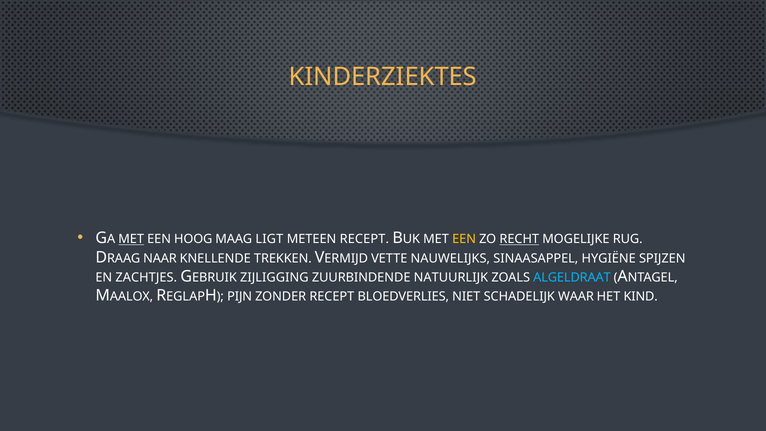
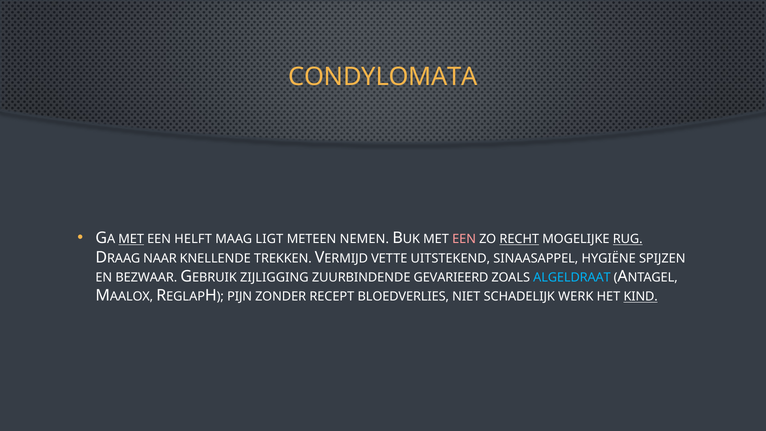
KINDERZIEKTES: KINDERZIEKTES -> CONDYLOMATA (383, 77)
HOOG: HOOG -> HELFT (193, 239)
METEEN RECEPT: RECEPT -> NEMEN (364, 239)
EEN colour: yellow -> pink (464, 239)
RUG underline: none -> present (628, 239)
NAUWELIJKS: NAUWELIJKS -> UITSTEKEND (450, 258)
ZACHTJES: ZACHTJES -> BEZWAAR (146, 277)
NATUURLIJK: NATUURLIJK -> GEVARIEERD (451, 277)
WAAR: WAAR -> WERK (576, 297)
KIND underline: none -> present (641, 297)
